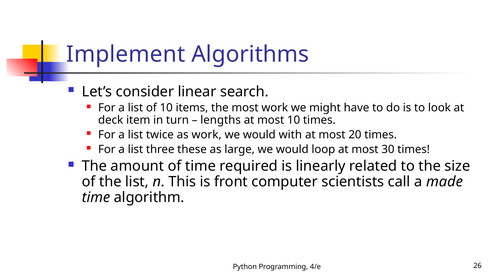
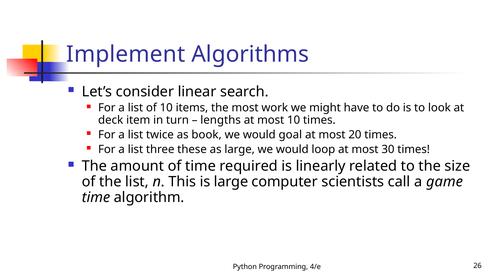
as work: work -> book (207, 135)
with: with -> goal (290, 135)
is front: front -> large (231, 182)
made: made -> game (445, 182)
